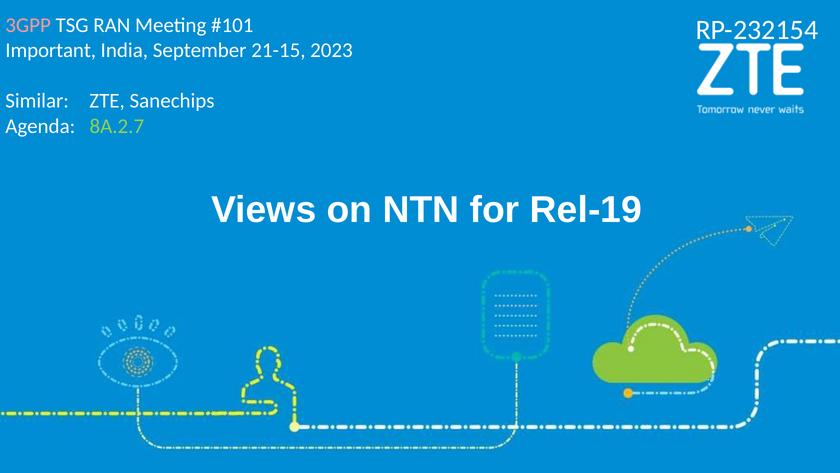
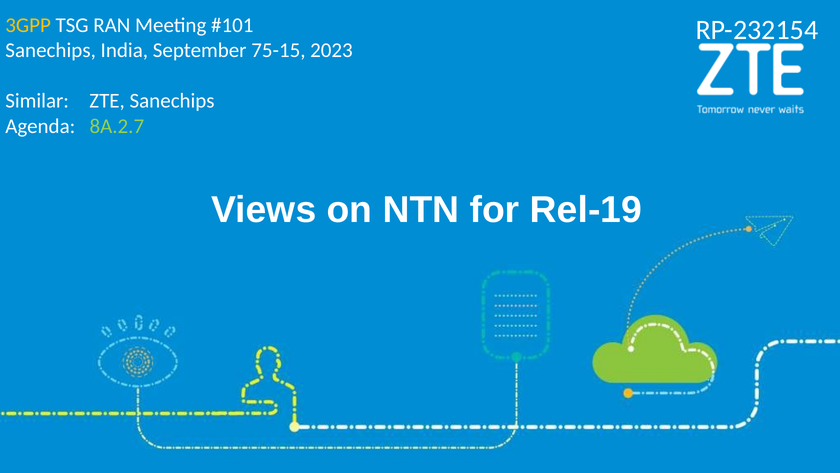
3GPP colour: pink -> yellow (28, 25)
Important: Important -> Sanechips (51, 50)
21-15: 21-15 -> 75-15 (278, 50)
